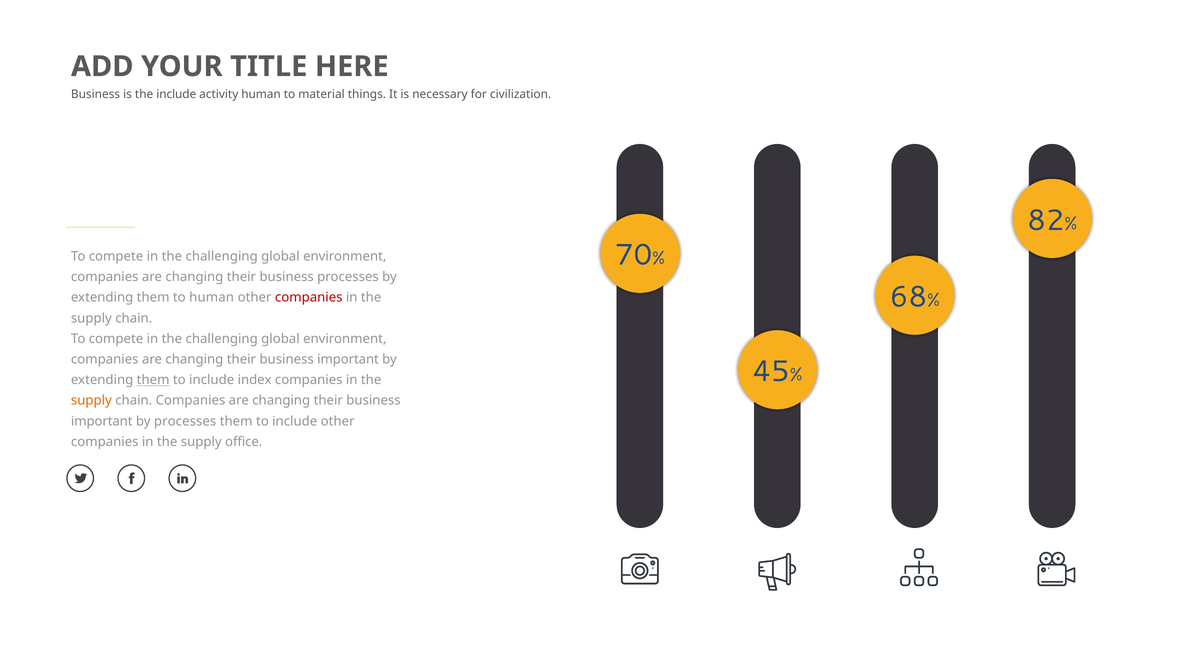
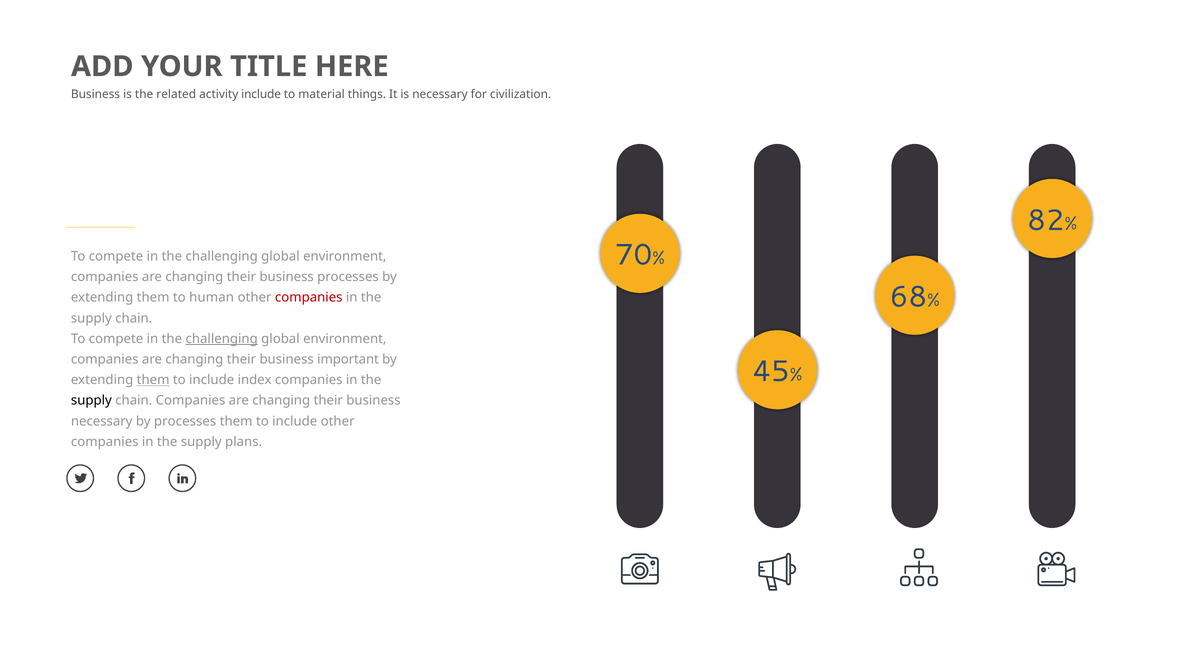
the include: include -> related (176, 94)
activity human: human -> include (261, 94)
challenging underline: none -> present (222, 339)
supply colour: orange -> black (91, 400)
important: important -> necessary (102, 421)
office: office -> plans (244, 442)
